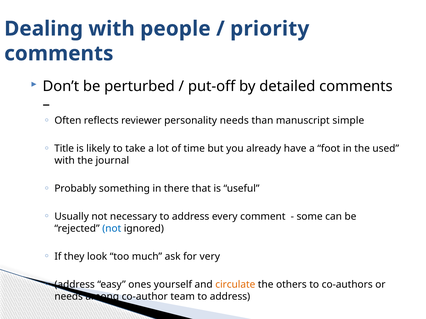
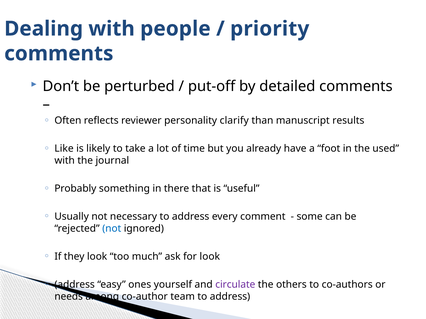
personality needs: needs -> clarify (234, 121)
simple: simple -> results (348, 121)
Title: Title -> Like (64, 149)
for very: very -> look (210, 257)
circulate colour: orange -> purple (235, 285)
